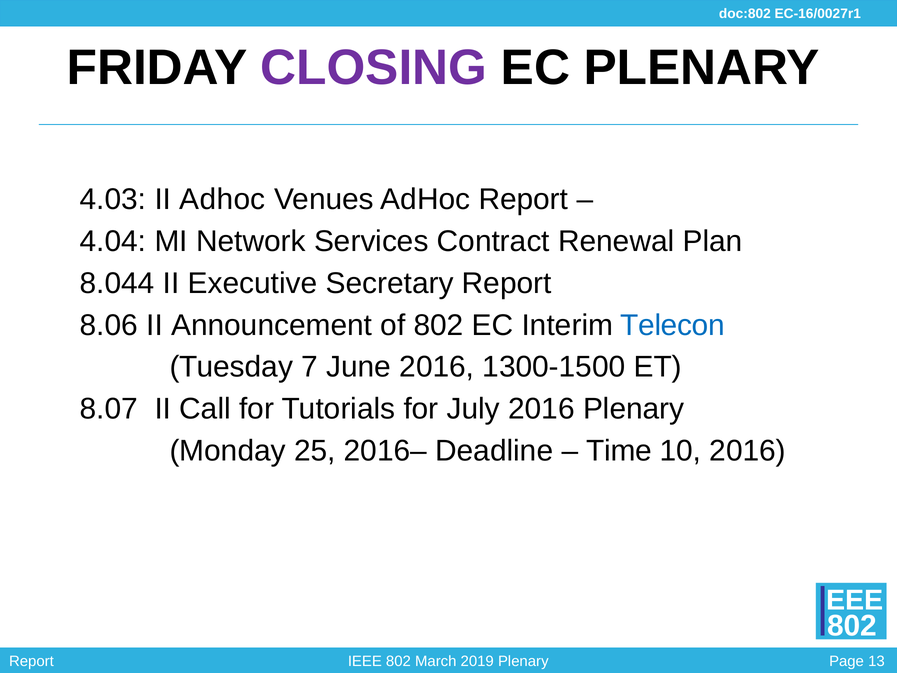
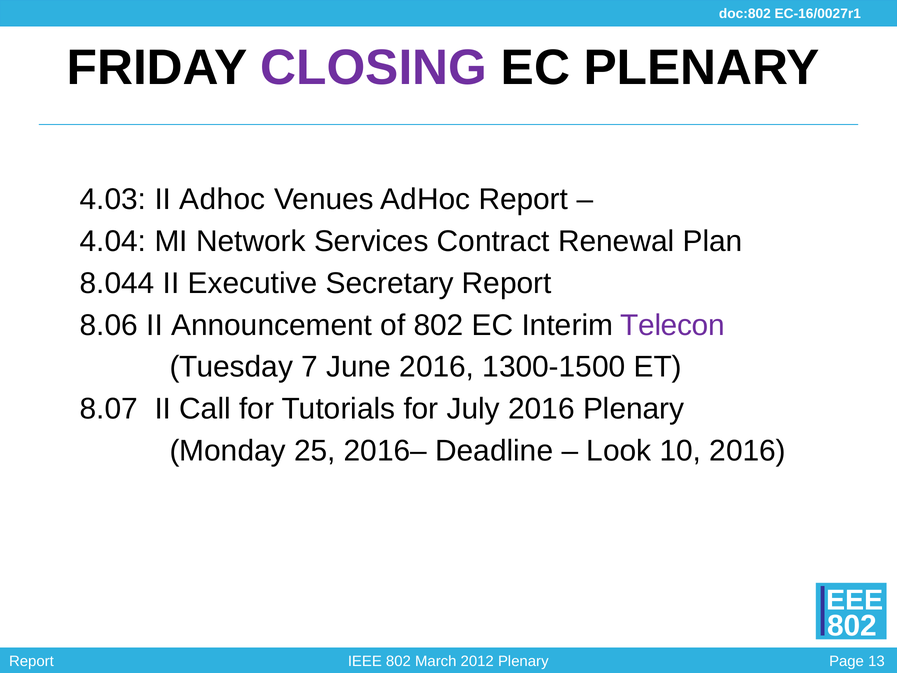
Telecon colour: blue -> purple (673, 325)
Time: Time -> Look (619, 451)
2019: 2019 -> 2012 (477, 661)
